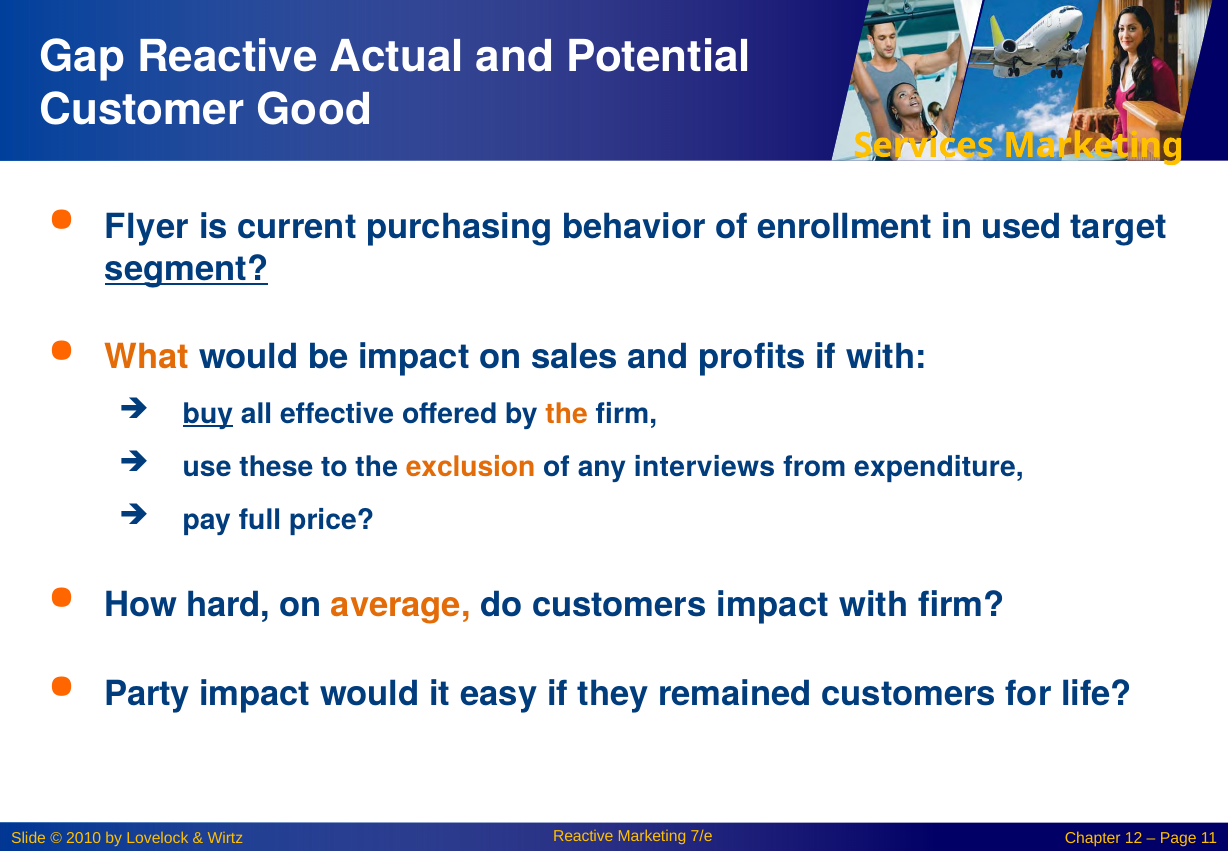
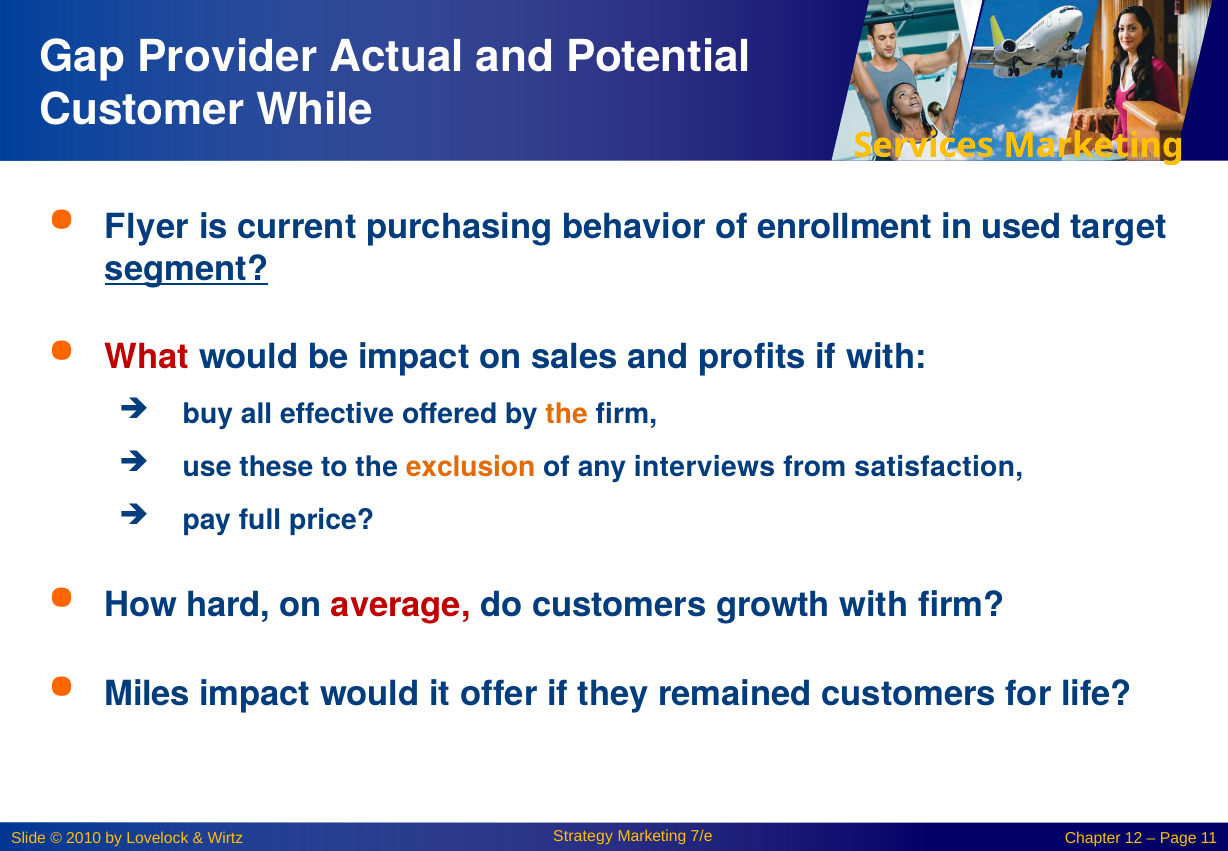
Gap Reactive: Reactive -> Provider (227, 57)
Good: Good -> While (315, 110)
What colour: orange -> red (147, 357)
buy underline: present -> none (208, 413)
expenditure: expenditure -> satisfaction (939, 466)
average colour: orange -> red (401, 605)
customers impact: impact -> growth (773, 605)
Party: Party -> Miles (147, 694)
easy: easy -> offer (499, 694)
Reactive: Reactive -> Strategy (583, 836)
